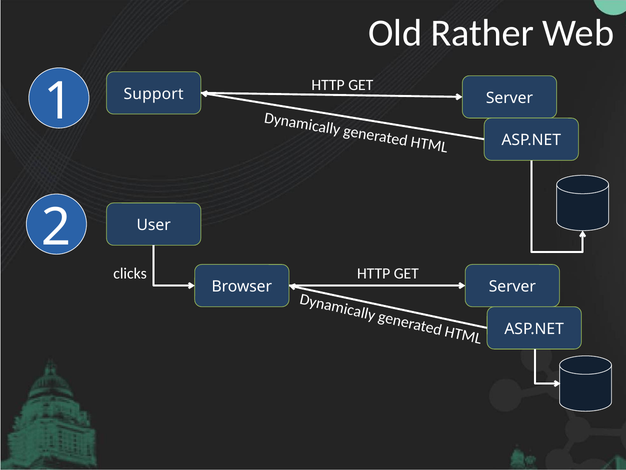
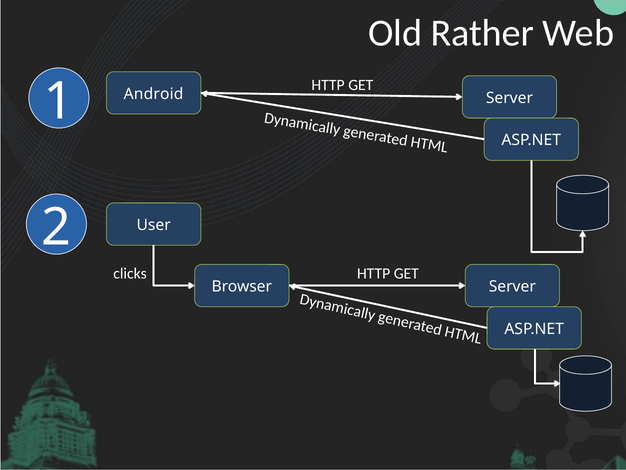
Support: Support -> Android (154, 94)
